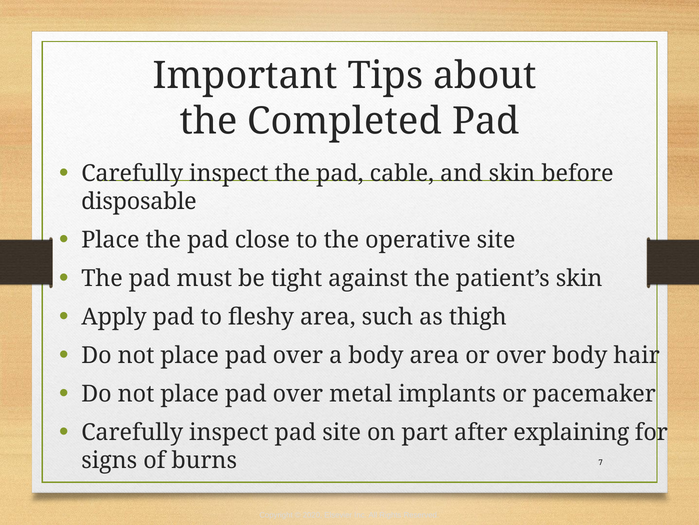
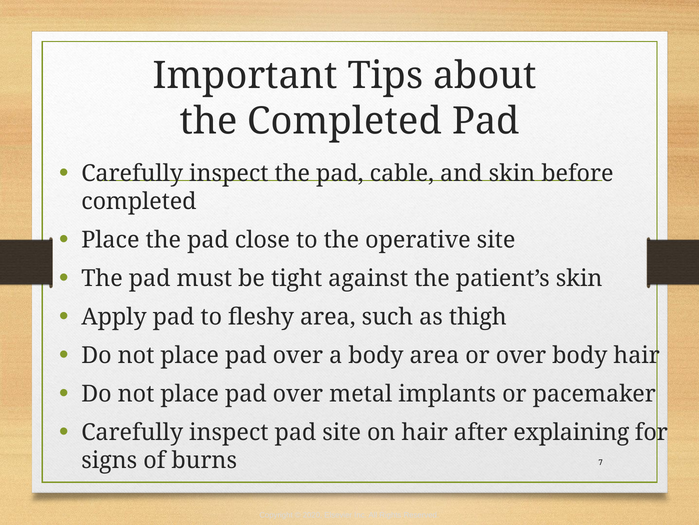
disposable: disposable -> completed (139, 201)
on part: part -> hair (425, 432)
